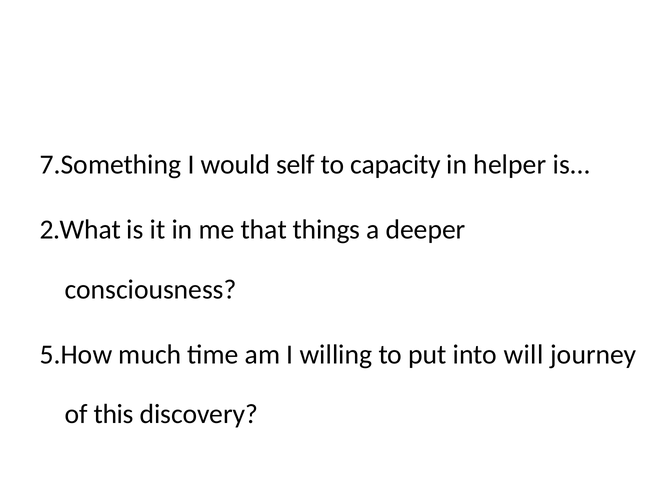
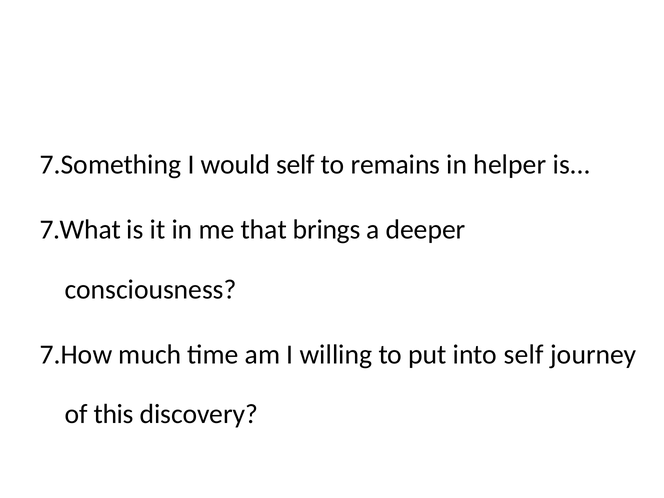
capacity: capacity -> remains (395, 165)
2.What: 2.What -> 7.What (80, 230)
things: things -> brings (327, 230)
5.How: 5.How -> 7.How (76, 355)
into will: will -> self (524, 355)
